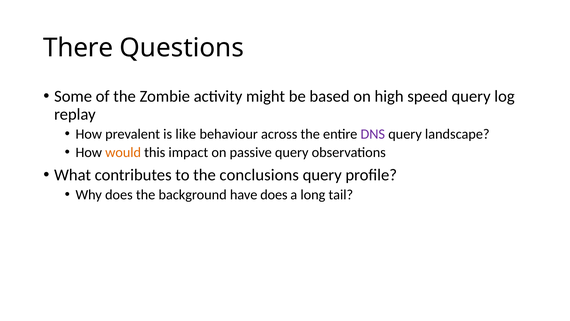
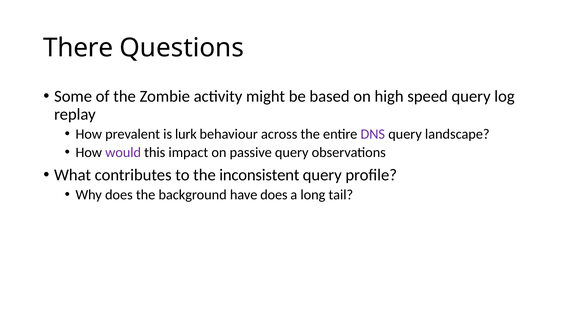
like: like -> lurk (186, 134)
would colour: orange -> purple (123, 152)
conclusions: conclusions -> inconsistent (259, 175)
